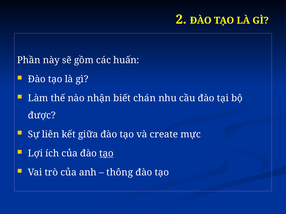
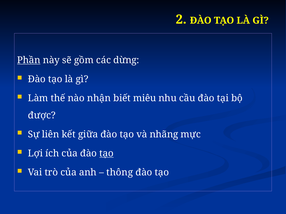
Phần underline: none -> present (29, 60)
huấn: huấn -> dừng (126, 60)
chán: chán -> miêu (145, 98)
create: create -> nhãng (164, 135)
